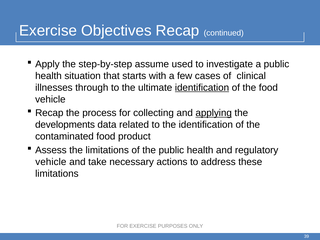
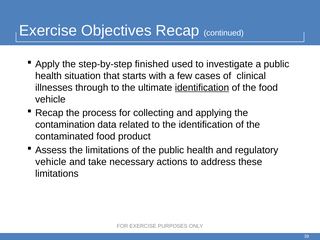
assume: assume -> finished (152, 64)
applying underline: present -> none (214, 113)
developments: developments -> contamination (65, 125)
